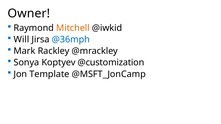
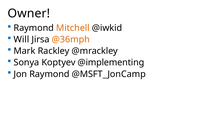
@36mph colour: blue -> orange (71, 40)
@customization: @customization -> @implementing (111, 63)
Jon Template: Template -> Raymond (49, 74)
